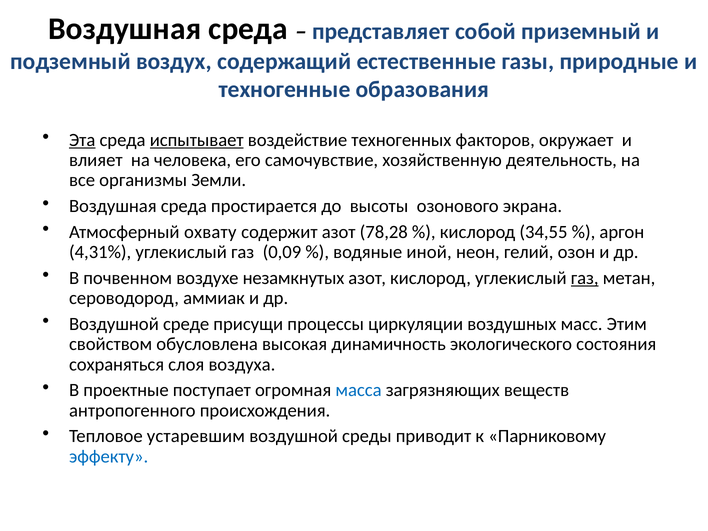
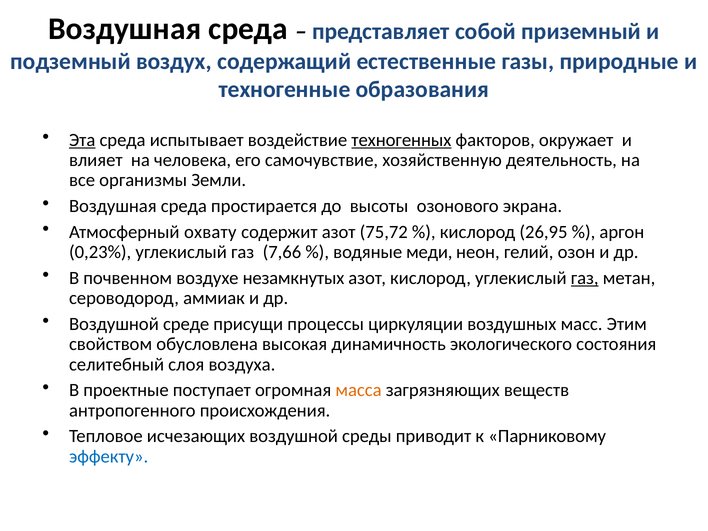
испытывает underline: present -> none (197, 140)
техногенных underline: none -> present (401, 140)
78,28: 78,28 -> 75,72 (384, 232)
34,55: 34,55 -> 26,95 (543, 232)
4,31%: 4,31% -> 0,23% (100, 252)
0,09: 0,09 -> 7,66 (282, 252)
иной: иной -> меди (429, 252)
сохраняться: сохраняться -> селитебный (117, 364)
масса colour: blue -> orange (359, 390)
устаревшим: устаревшим -> исчезающих (196, 436)
